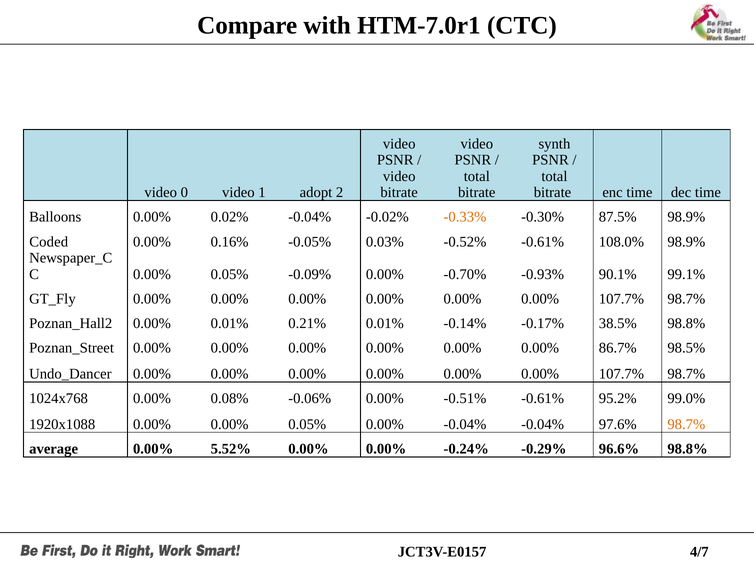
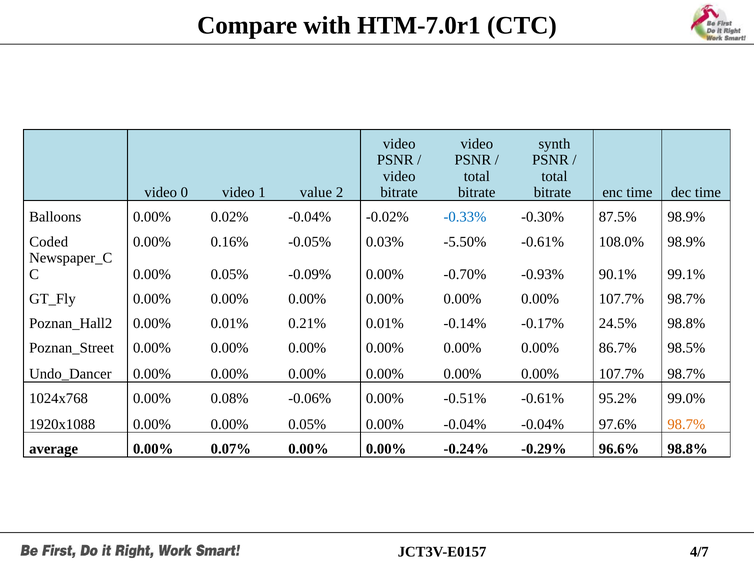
adopt: adopt -> value (316, 192)
-0.33% colour: orange -> blue (465, 217)
-0.52%: -0.52% -> -5.50% (465, 242)
38.5%: 38.5% -> 24.5% (618, 323)
5.52%: 5.52% -> 0.07% (231, 449)
